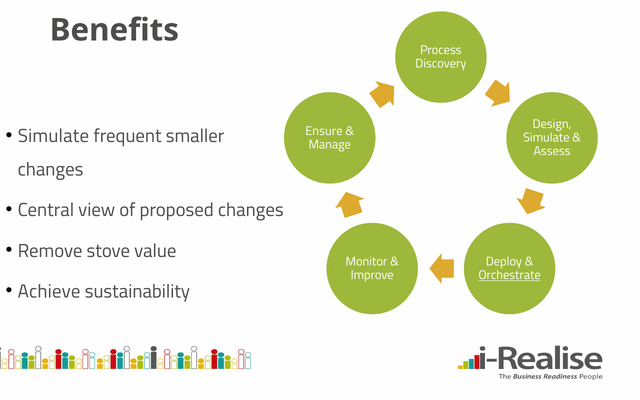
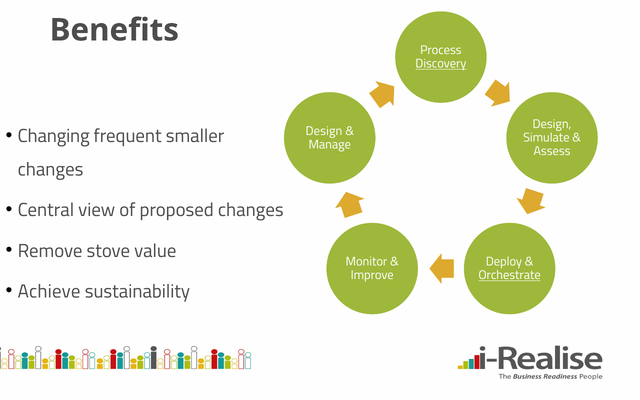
Discovery underline: none -> present (441, 64)
Simulate: Simulate -> Changing (54, 136)
Ensure: Ensure -> Design (324, 131)
